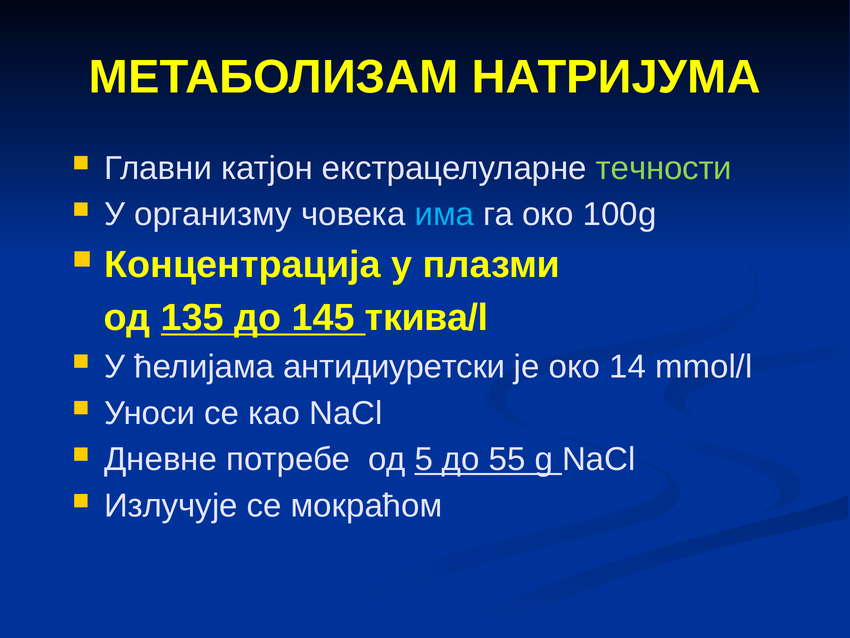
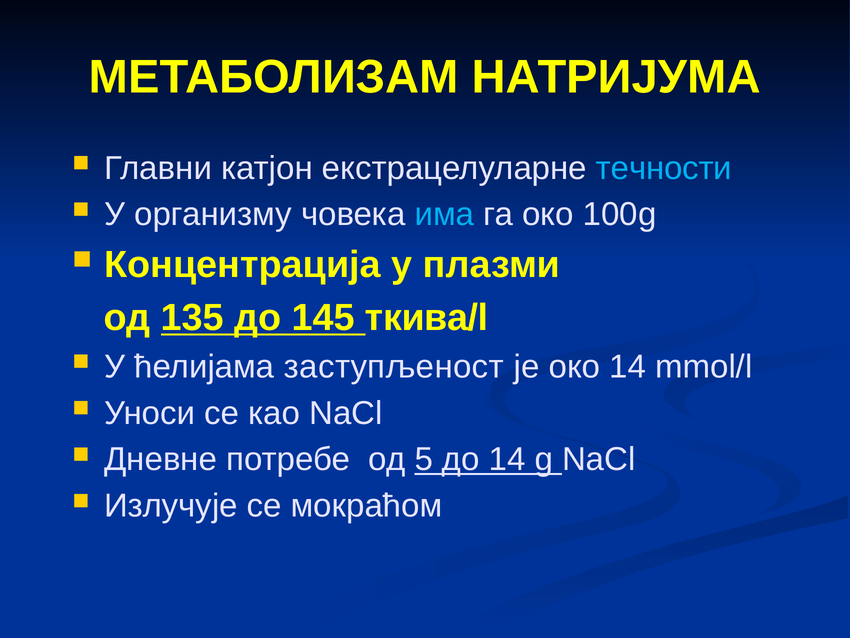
течности colour: light green -> light blue (664, 168)
антидиуретски: антидиуретски -> заступљеност (394, 367)
до 55: 55 -> 14 (507, 459)
